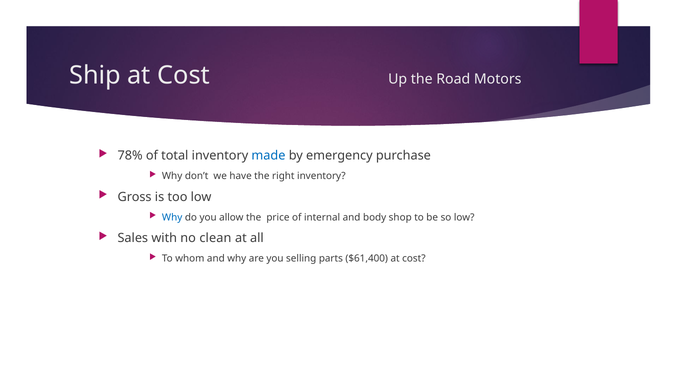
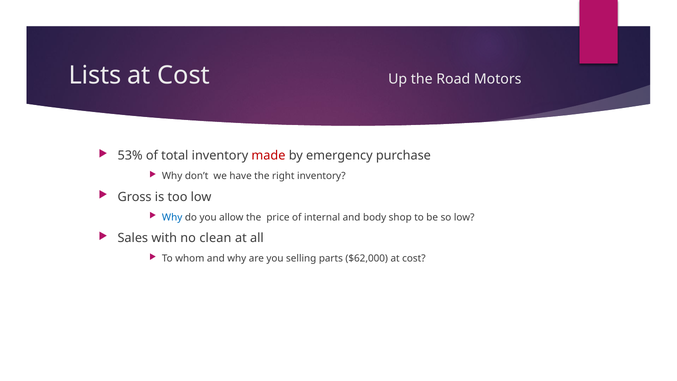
Ship: Ship -> Lists (95, 75)
78%: 78% -> 53% (130, 156)
made colour: blue -> red (268, 156)
$61,400: $61,400 -> $62,000 (367, 258)
